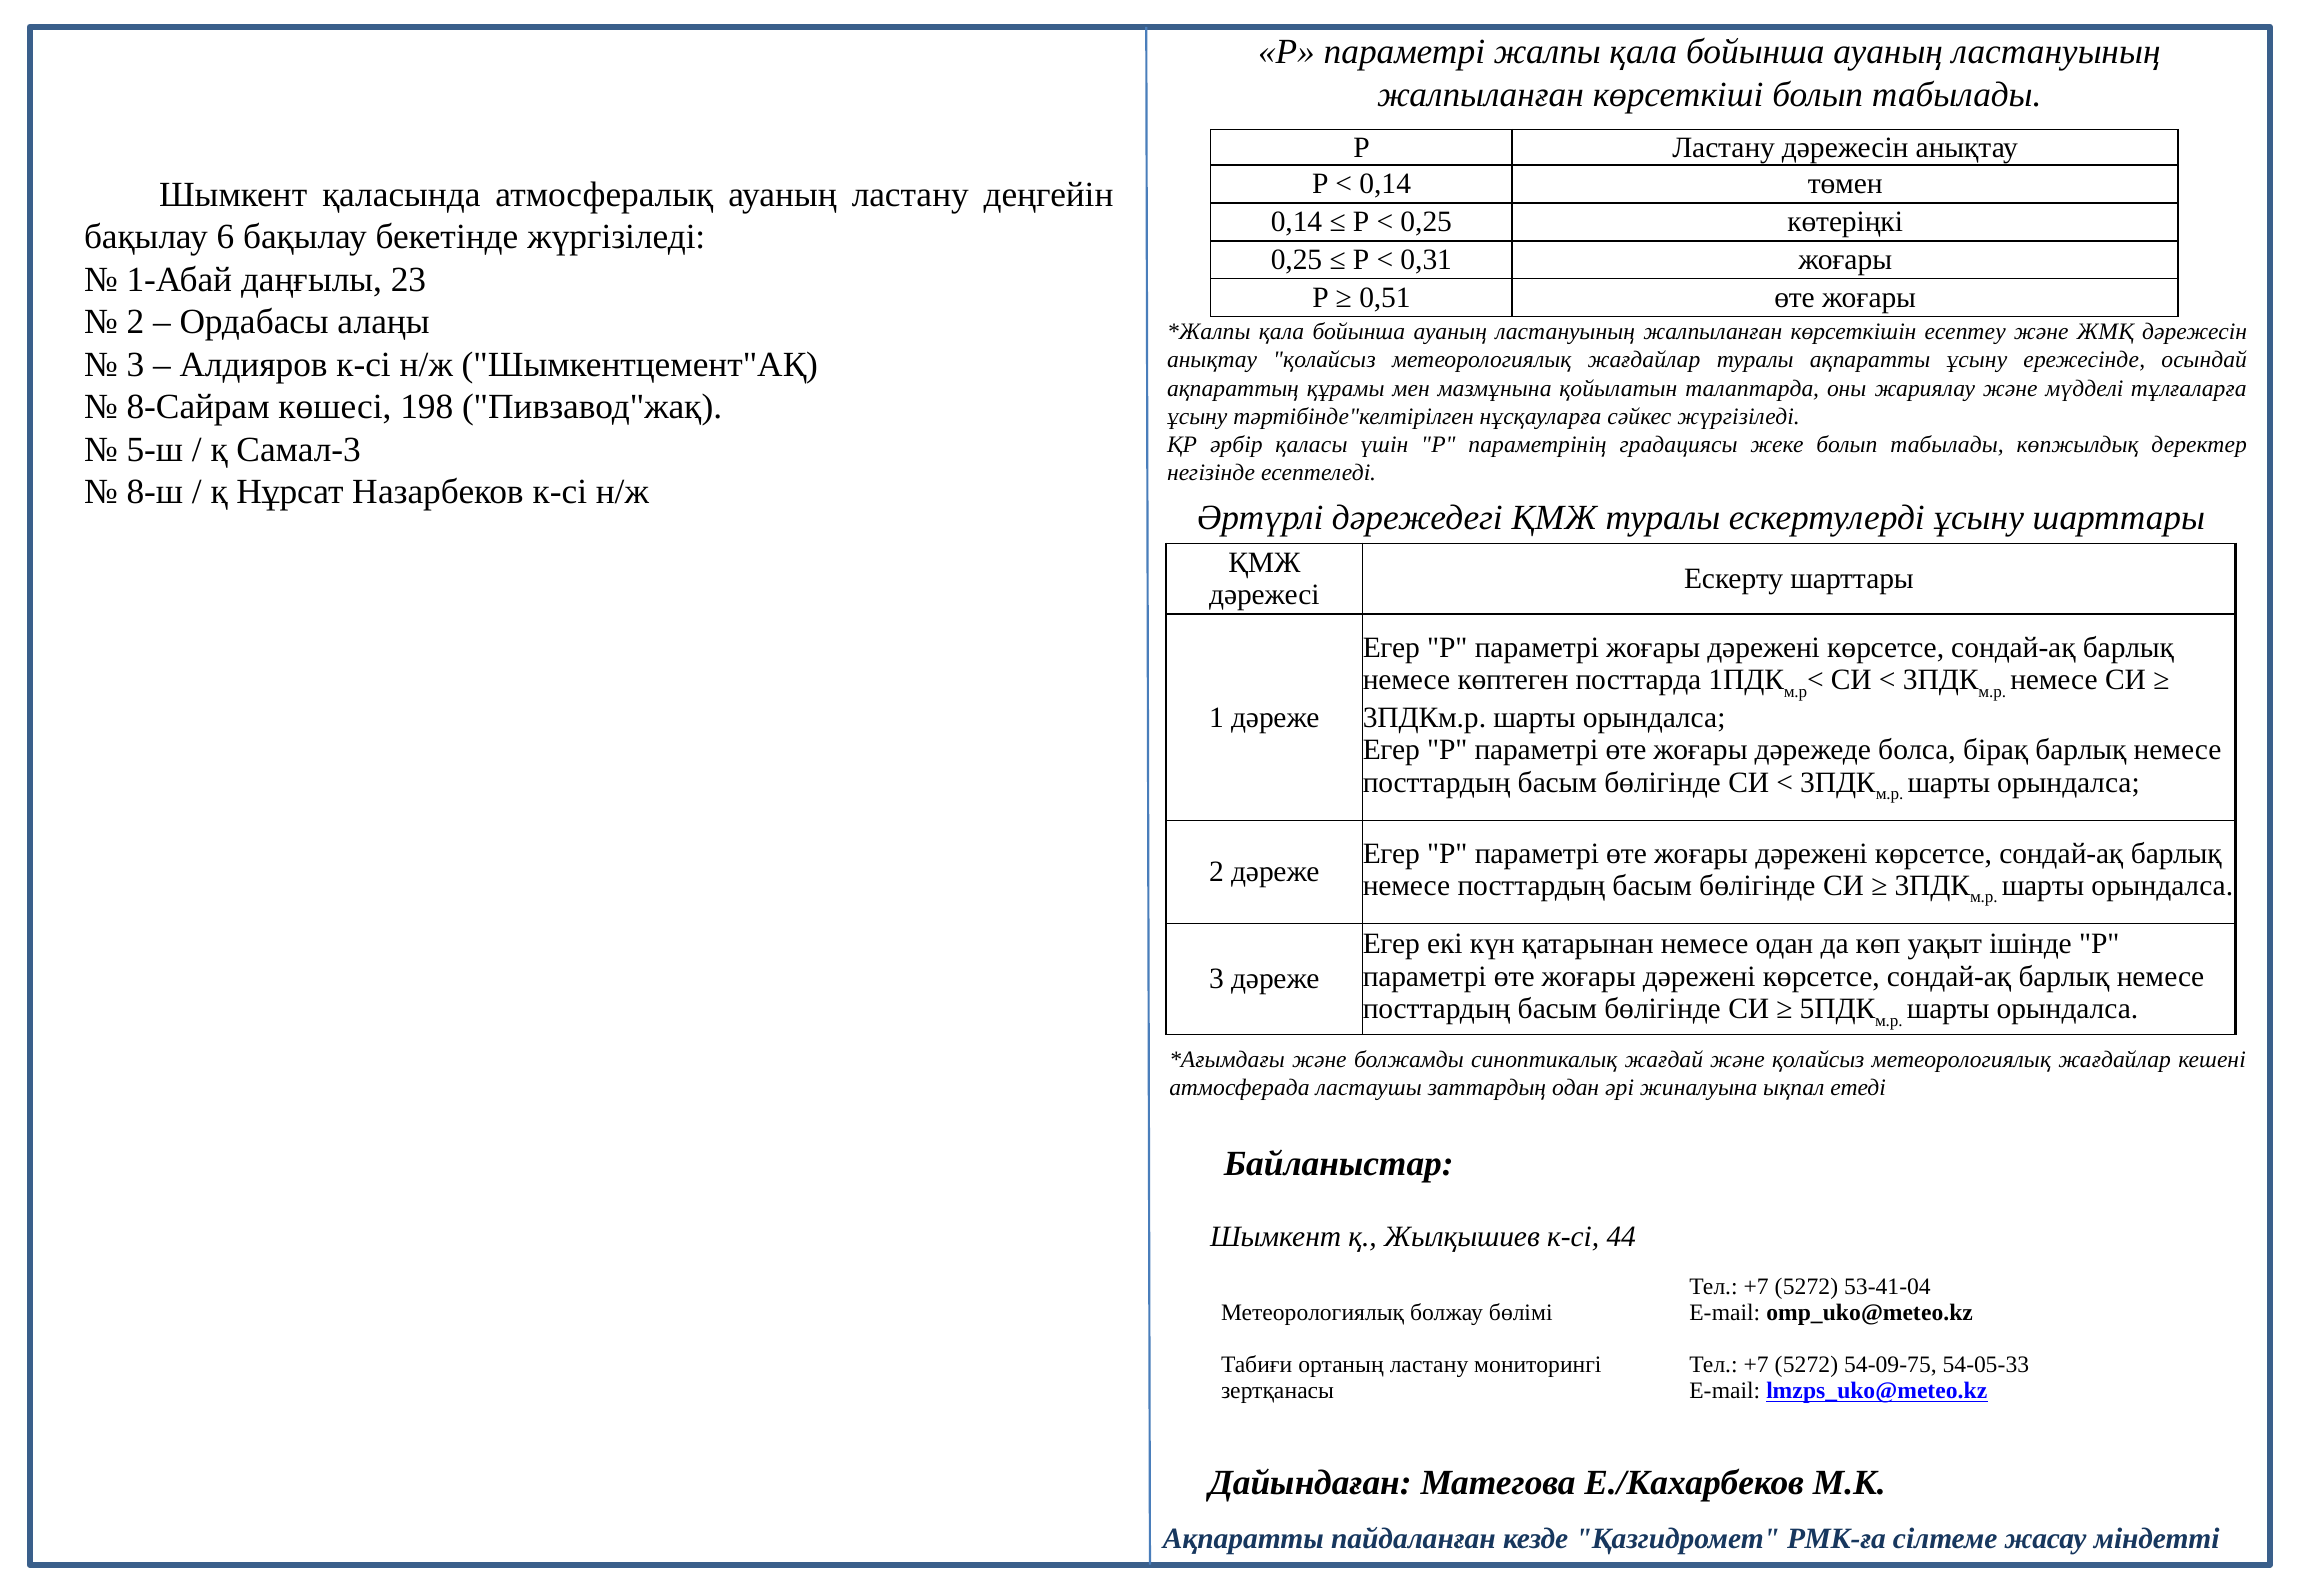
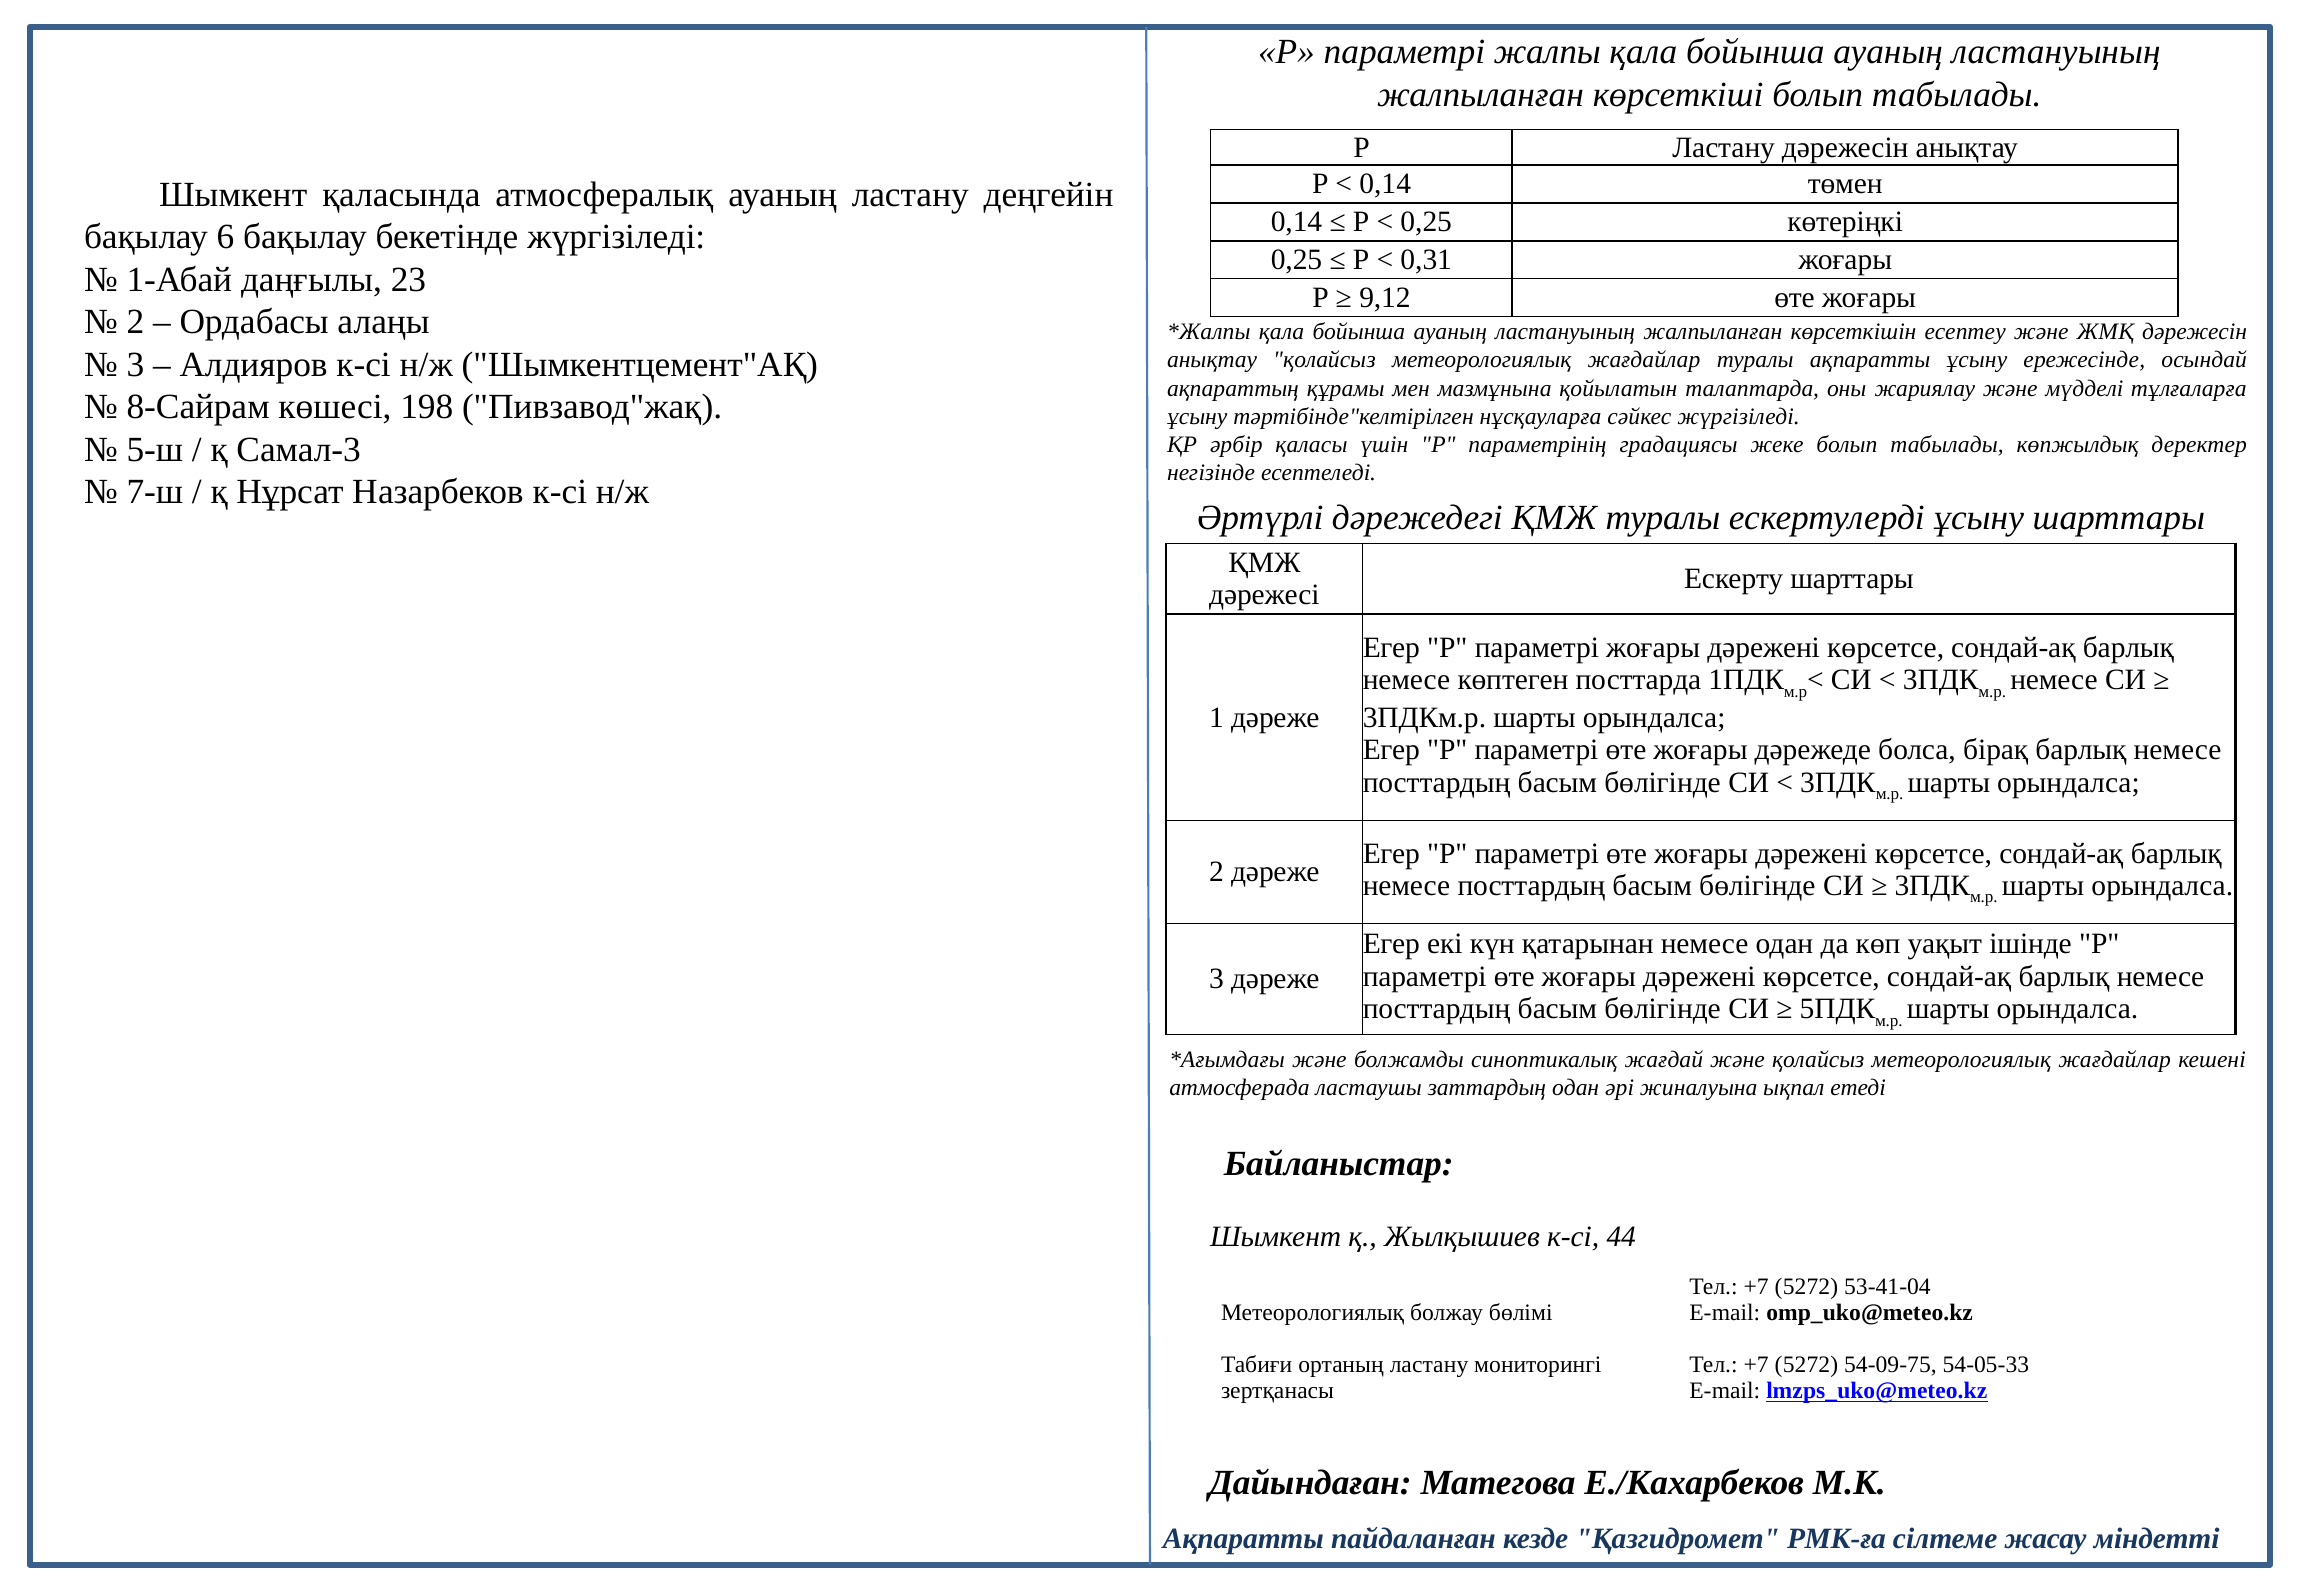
0,51: 0,51 -> 9,12 (1385, 298)
8-ш: 8-ш -> 7-ш (155, 492)
